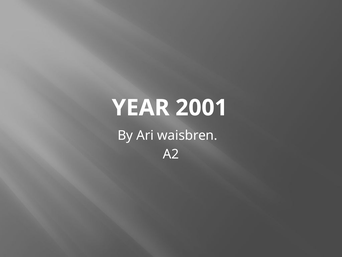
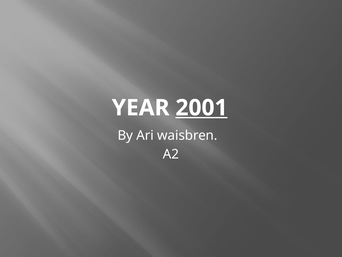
2001 underline: none -> present (201, 108)
